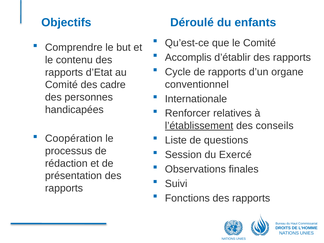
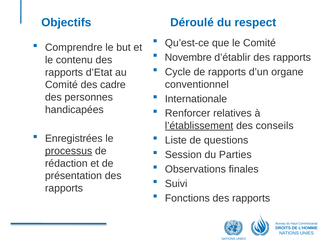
enfants: enfants -> respect (255, 22)
Accomplis: Accomplis -> Novembre (188, 57)
Coopération: Coopération -> Enregistrées (74, 139)
processus underline: none -> present (69, 151)
Exercé: Exercé -> Parties (235, 155)
